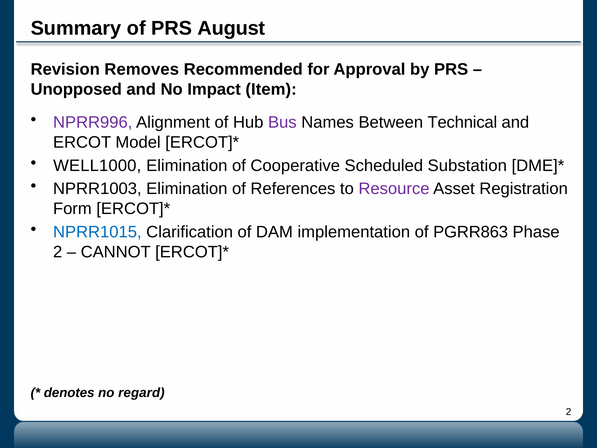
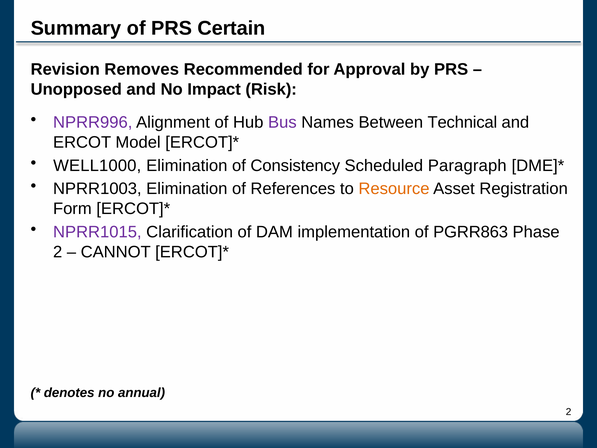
August: August -> Certain (231, 28)
Item: Item -> Risk (271, 89)
Cooperative: Cooperative -> Consistency (295, 165)
Substation: Substation -> Paragraph (467, 165)
Resource colour: purple -> orange (394, 189)
NPRR1015 colour: blue -> purple (97, 232)
regard: regard -> annual (142, 393)
